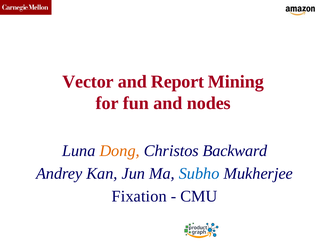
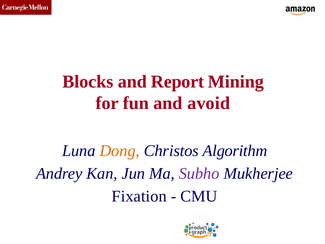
Vector: Vector -> Blocks (88, 81)
nodes: nodes -> avoid (209, 103)
Backward: Backward -> Algorithm (235, 151)
Subho colour: blue -> purple (199, 173)
